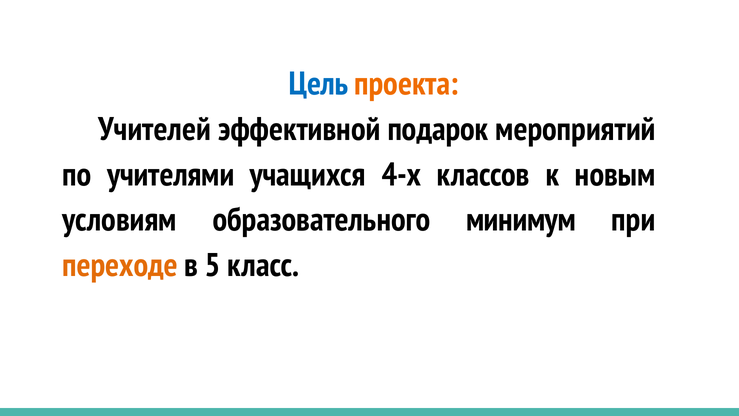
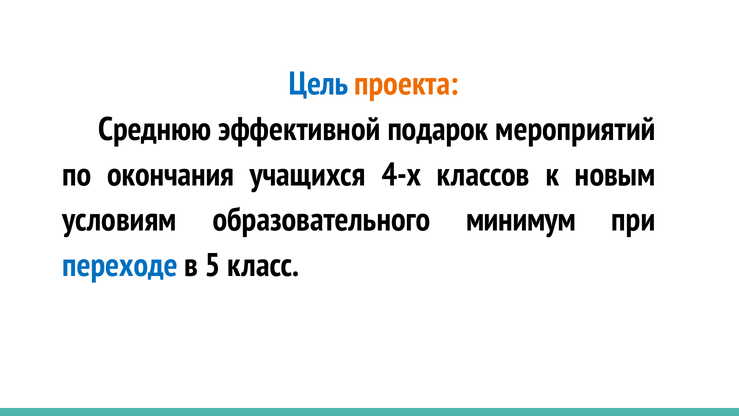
Учителей: Учителей -> Среднюю (155, 129)
учителями: учителями -> окончания (171, 175)
переходе colour: orange -> blue (120, 265)
